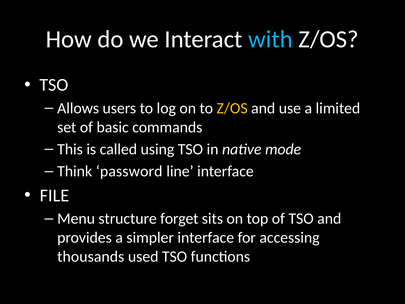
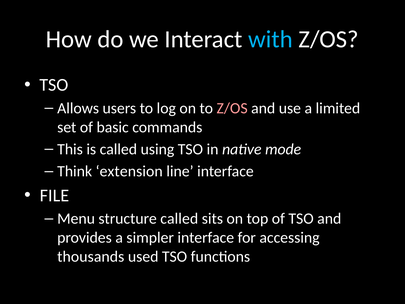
Z/OS colour: yellow -> pink (232, 108)
password: password -> extension (129, 171)
structure forget: forget -> called (179, 219)
